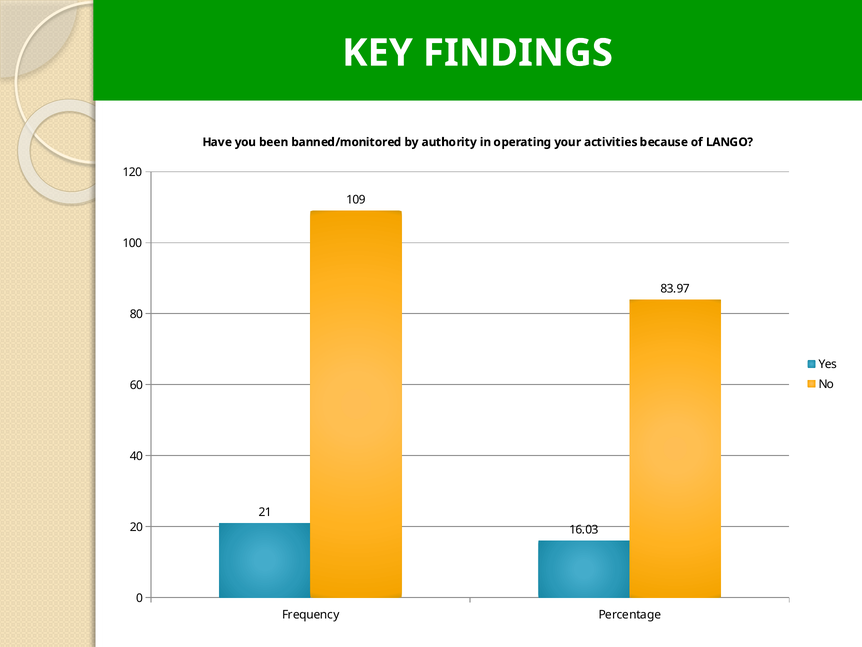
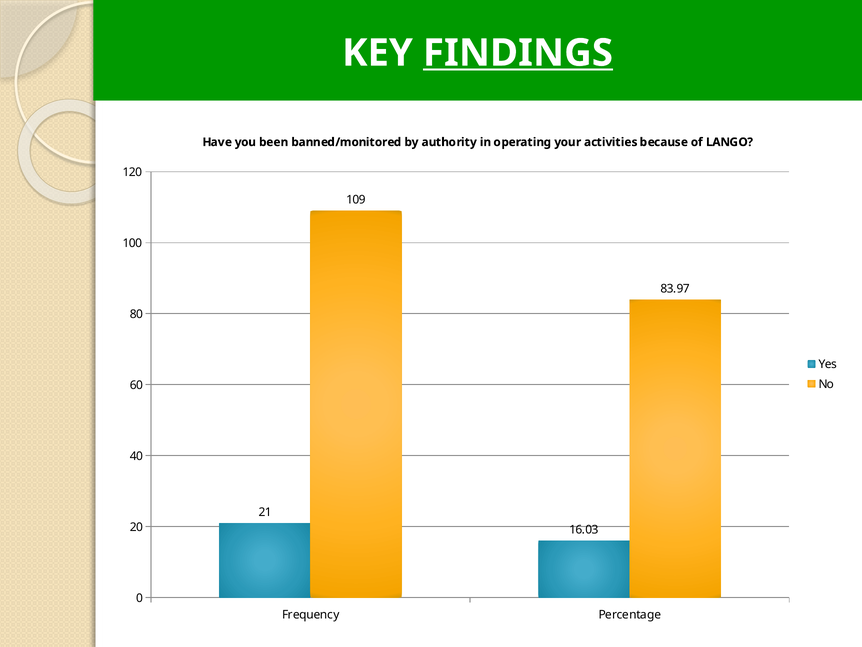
FINDINGS underline: none -> present (518, 53)
